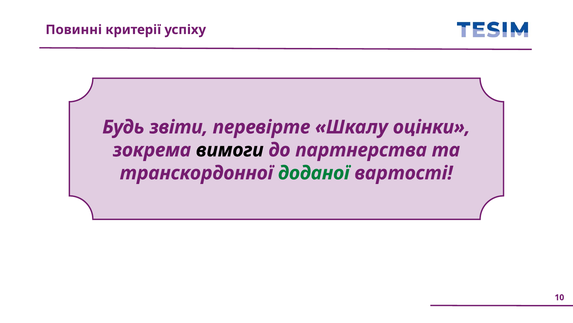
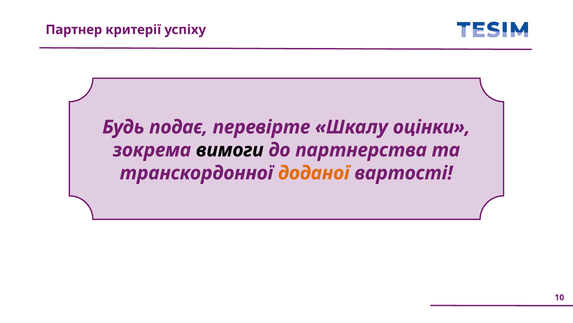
Повинні: Повинні -> Партнер (74, 30)
звіти: звіти -> подає (179, 127)
доданої colour: green -> orange (314, 173)
